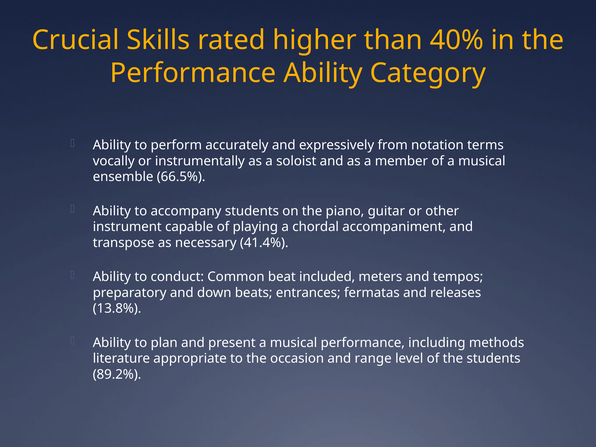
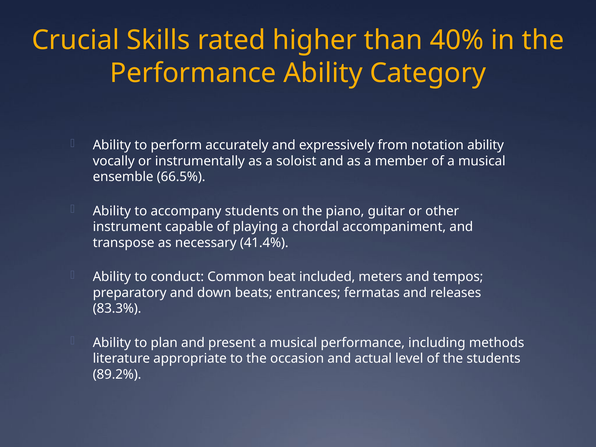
notation terms: terms -> ability (486, 145)
13.8%: 13.8% -> 83.3% (117, 309)
range: range -> actual (373, 359)
